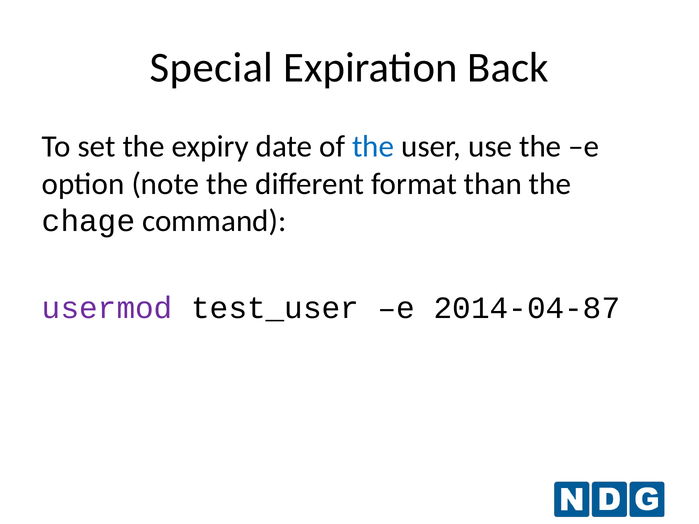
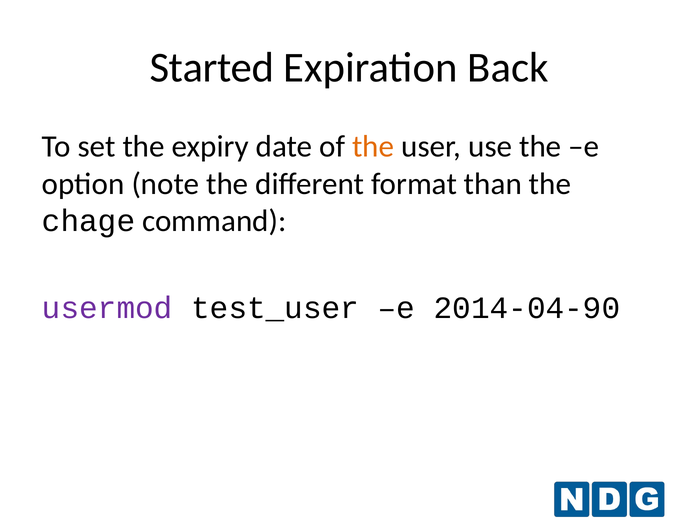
Special: Special -> Started (212, 68)
the colour: blue -> orange (373, 147)
2014-04-87: 2014-04-87 -> 2014-04-90 (527, 308)
